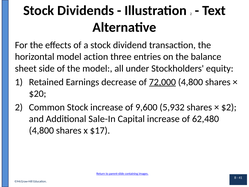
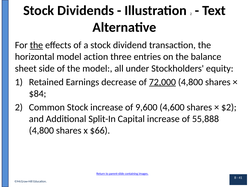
the underline: none -> present (36, 45)
$20: $20 -> $84 (38, 94)
5,932: 5,932 -> 4,600 (172, 107)
Sale-In: Sale-In -> Split-In (102, 119)
62,480: 62,480 -> 55,888 (206, 119)
$17: $17 -> $66 (100, 130)
